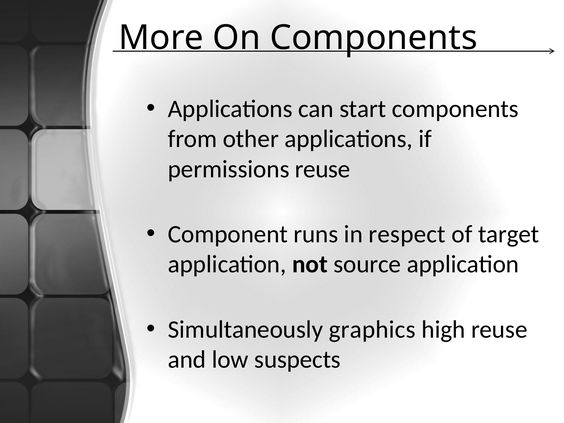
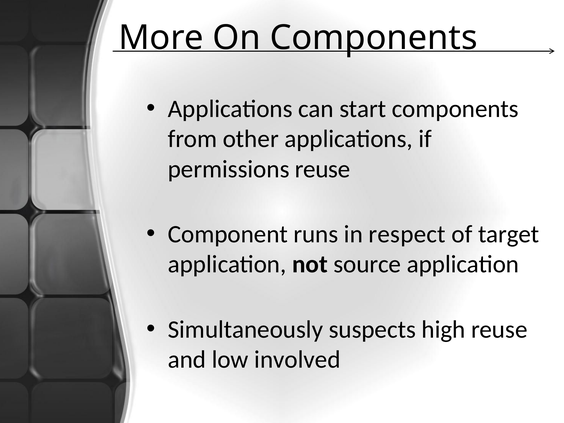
graphics: graphics -> suspects (372, 330)
suspects: suspects -> involved (297, 360)
